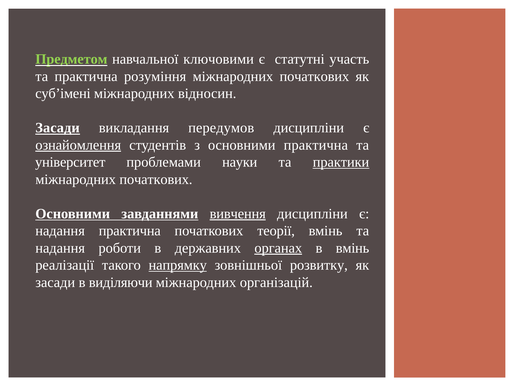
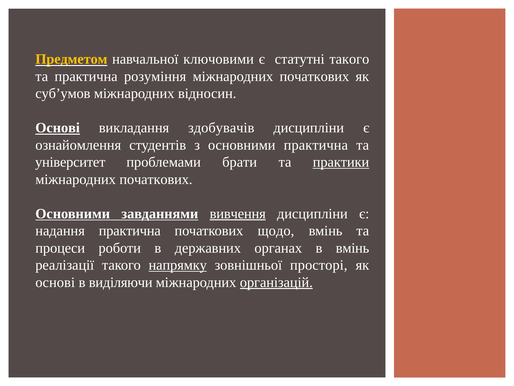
Предметом colour: light green -> yellow (71, 59)
статутні участь: участь -> такого (349, 59)
суб’імені: суб’імені -> суб’умов (63, 93)
Засади: Засади -> Основі (58, 128)
передумов: передумов -> здобувачів (221, 128)
ознайомлення underline: present -> none (78, 145)
науки: науки -> брати (240, 162)
теорії: теорії -> щодо (276, 231)
надання: надання -> процеси (60, 248)
органах underline: present -> none (278, 248)
розвитку: розвитку -> просторі (319, 265)
засади: засади -> основі (55, 282)
організацій underline: none -> present (276, 282)
